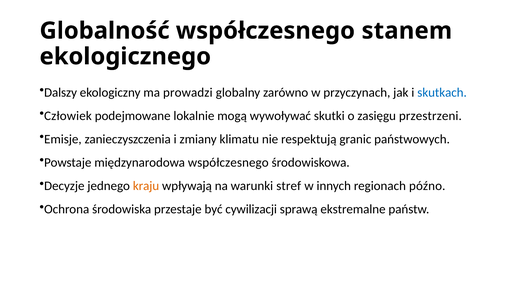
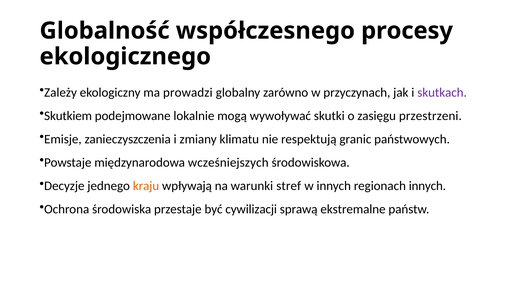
stanem: stanem -> procesy (407, 31)
Dalszy: Dalszy -> Zależy (61, 92)
skutkach colour: blue -> purple (442, 92)
Człowiek: Człowiek -> Skutkiem (68, 116)
międzynarodowa współczesnego: współczesnego -> wcześniejszych (228, 162)
regionach późno: późno -> innych (427, 186)
